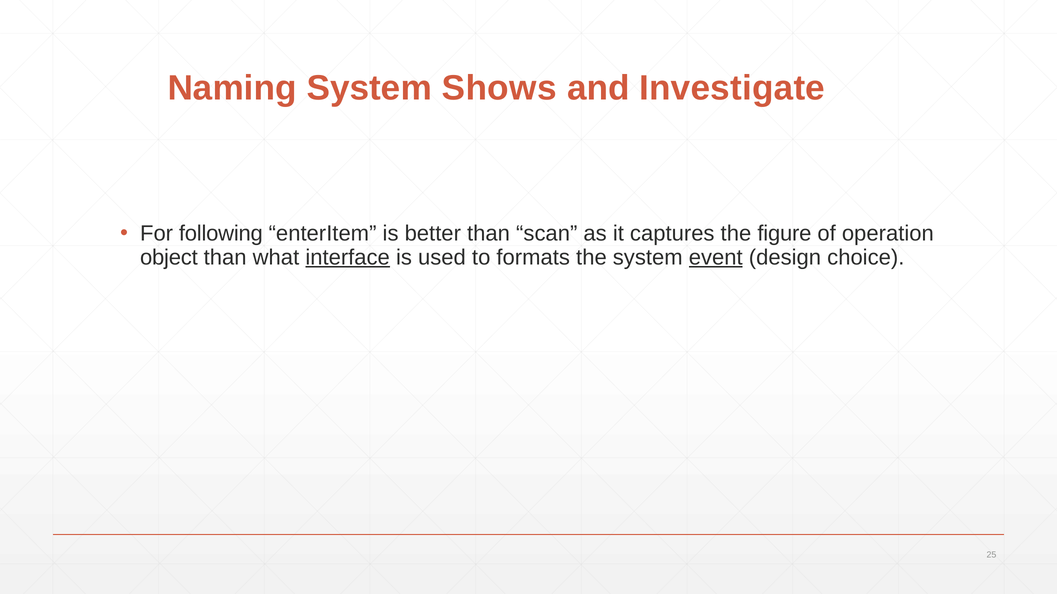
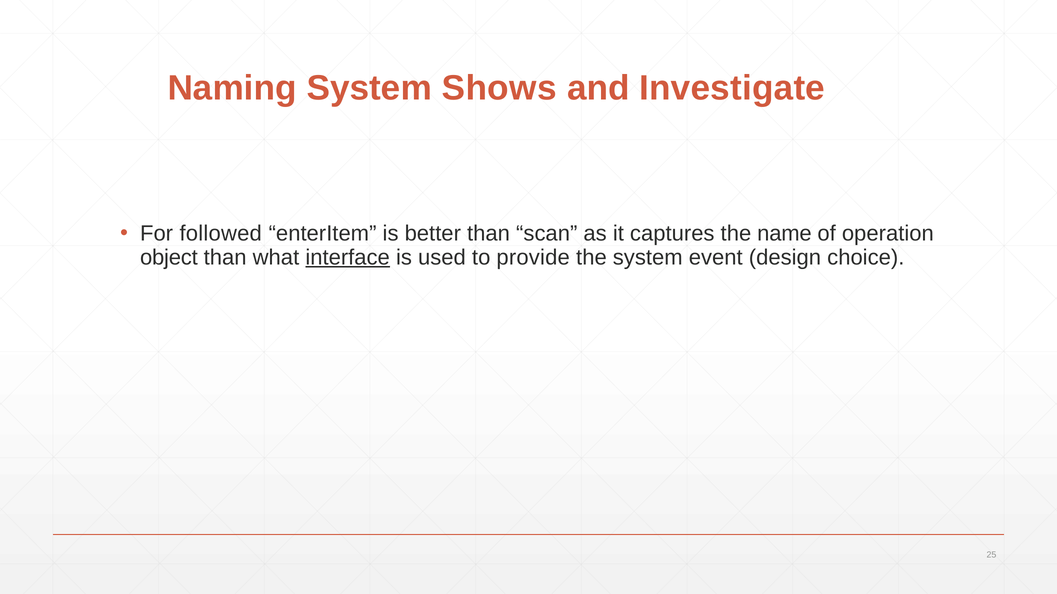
following: following -> followed (221, 234)
figure: figure -> name (784, 234)
formats: formats -> provide (533, 258)
event underline: present -> none (716, 258)
